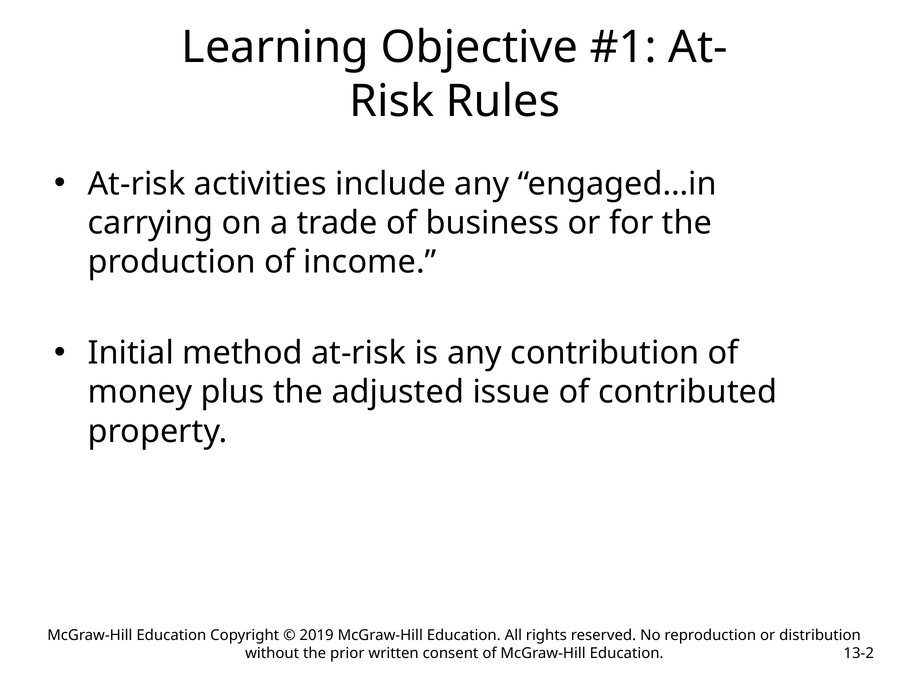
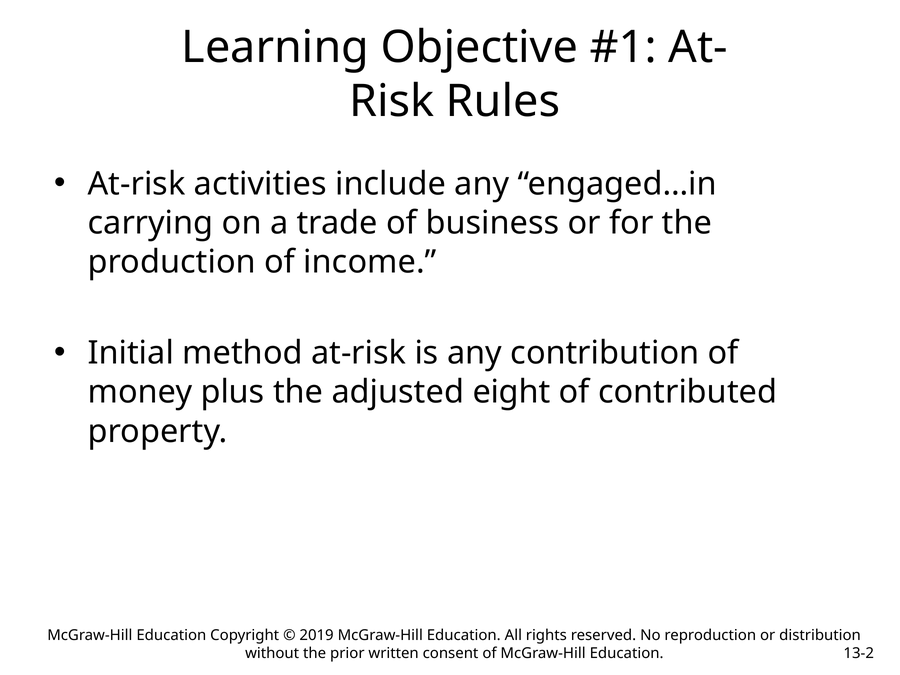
issue: issue -> eight (511, 392)
